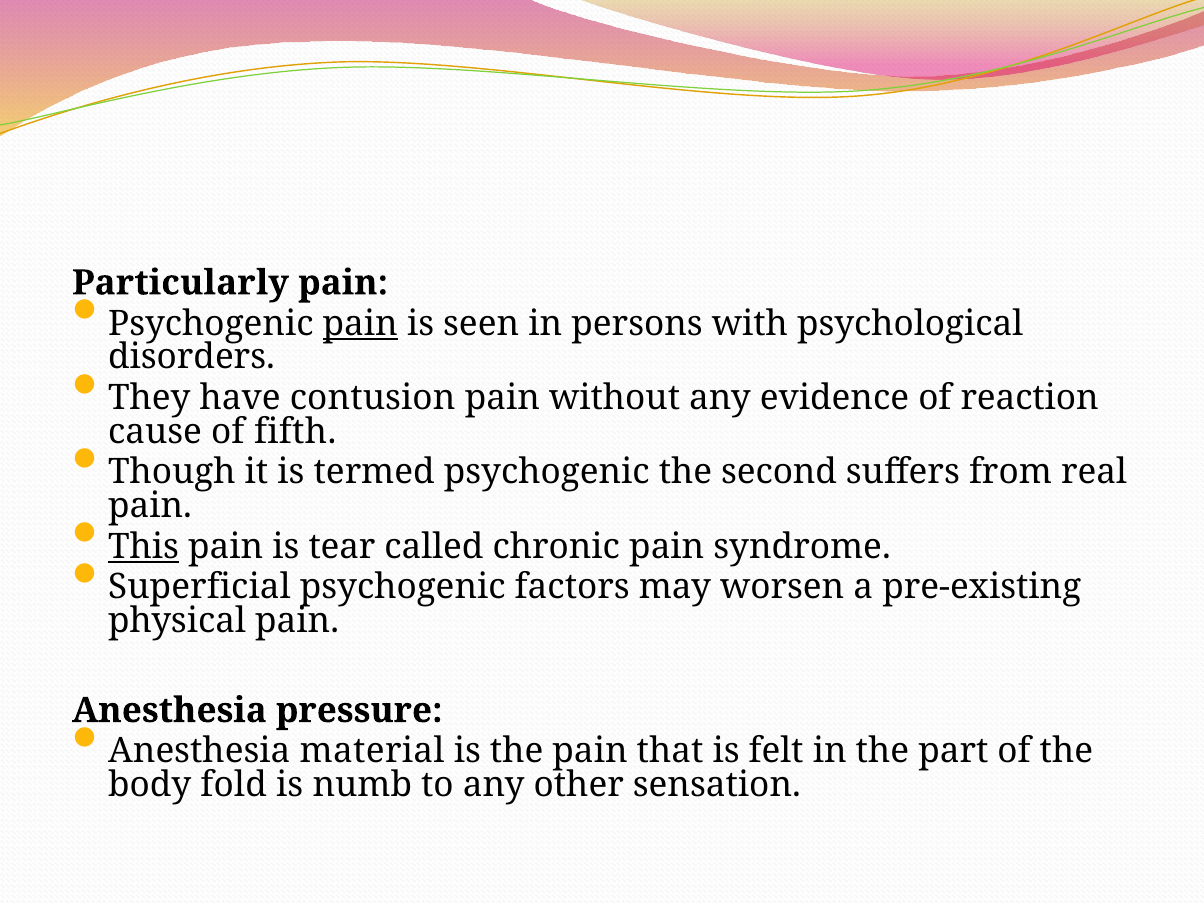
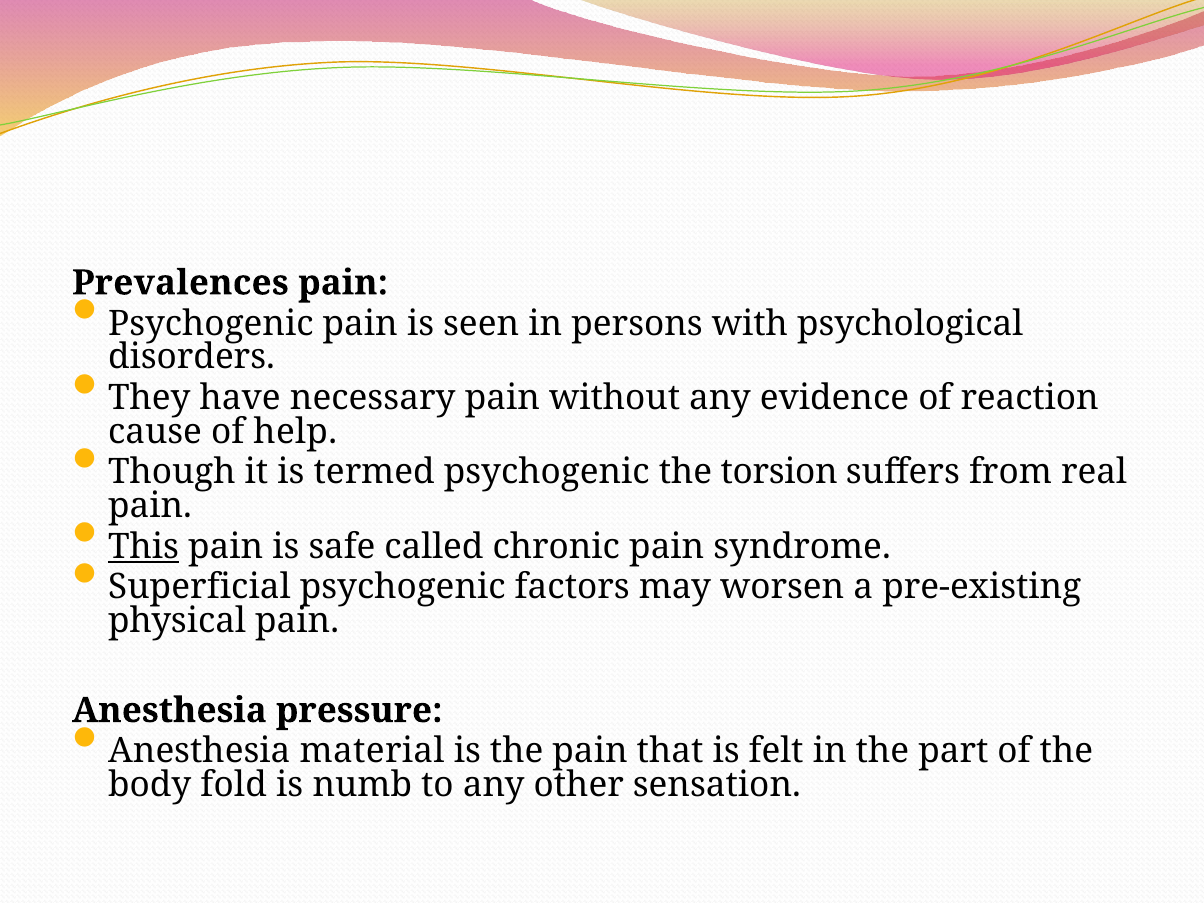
Particularly: Particularly -> Prevalences (180, 283)
pain underline: present -> none (360, 323)
contusion: contusion -> necessary (373, 398)
fifth: fifth -> help (295, 432)
second: second -> torsion (779, 472)
tear: tear -> safe (342, 546)
